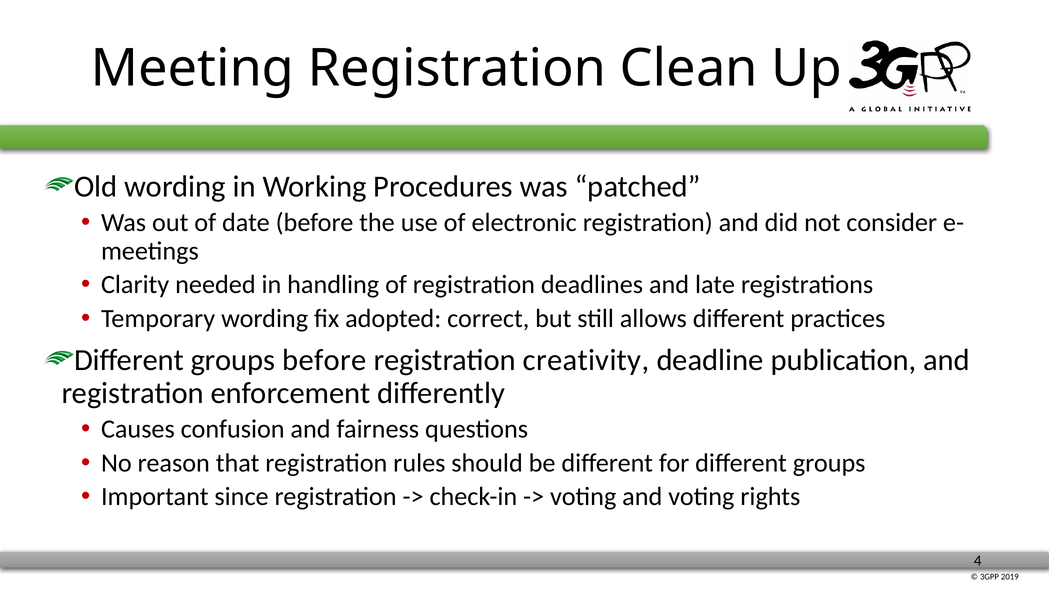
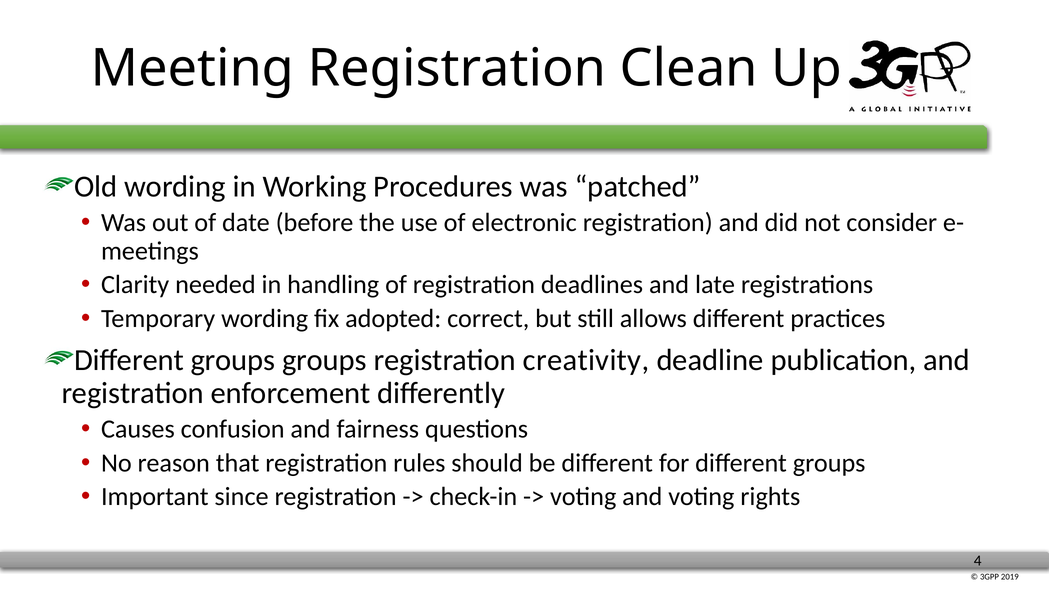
groups before: before -> groups (324, 360)
